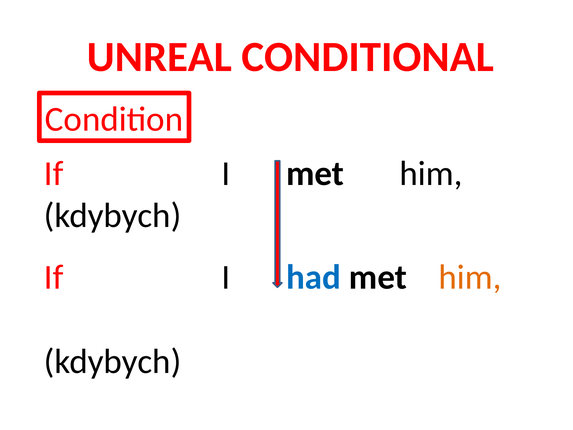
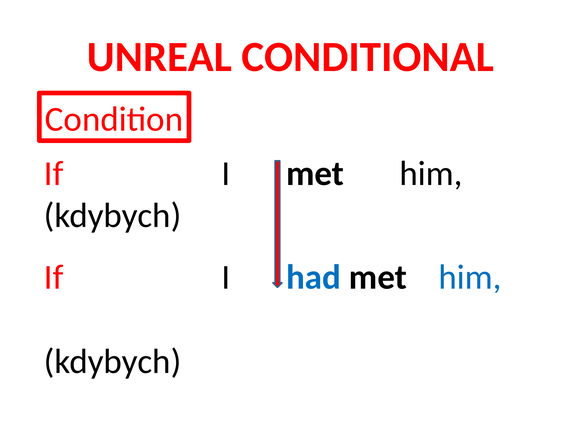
him colour: orange -> blue (470, 277)
